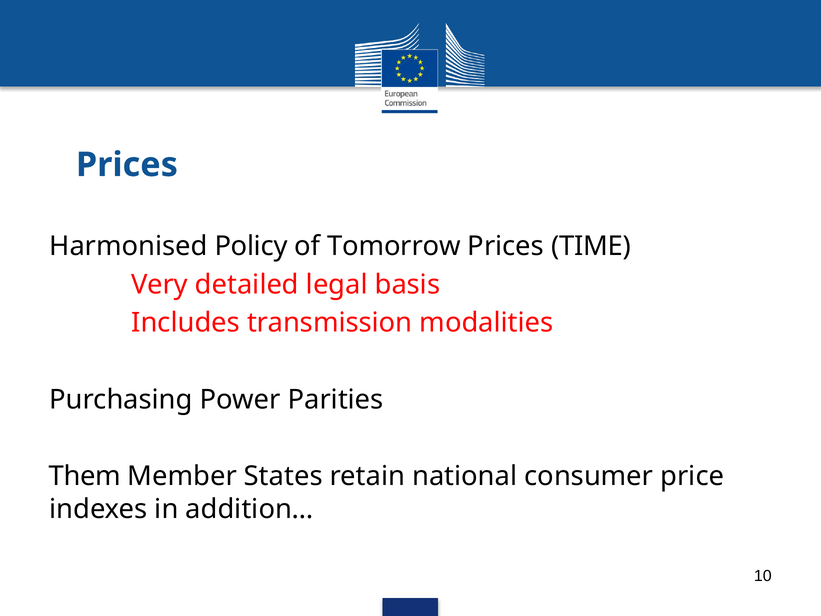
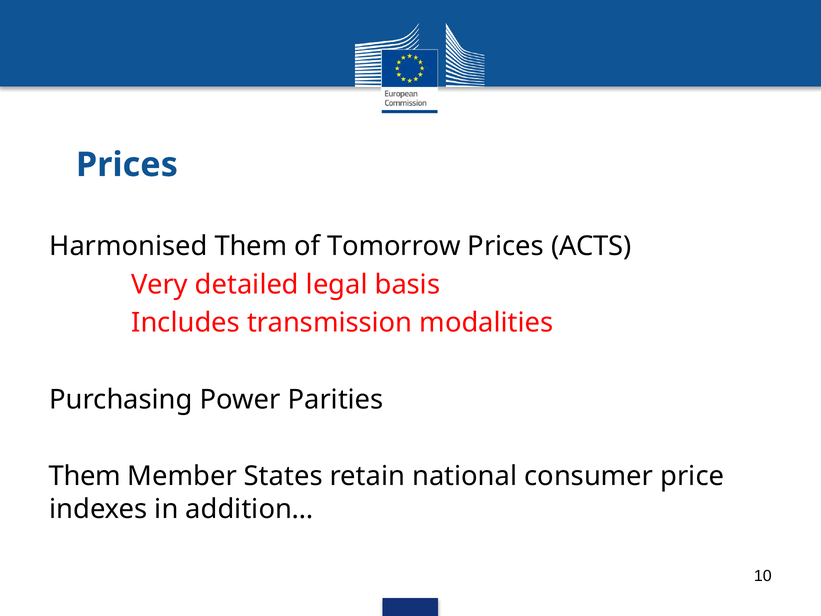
Harmonised Policy: Policy -> Them (251, 246)
TIME: TIME -> ACTS (591, 246)
